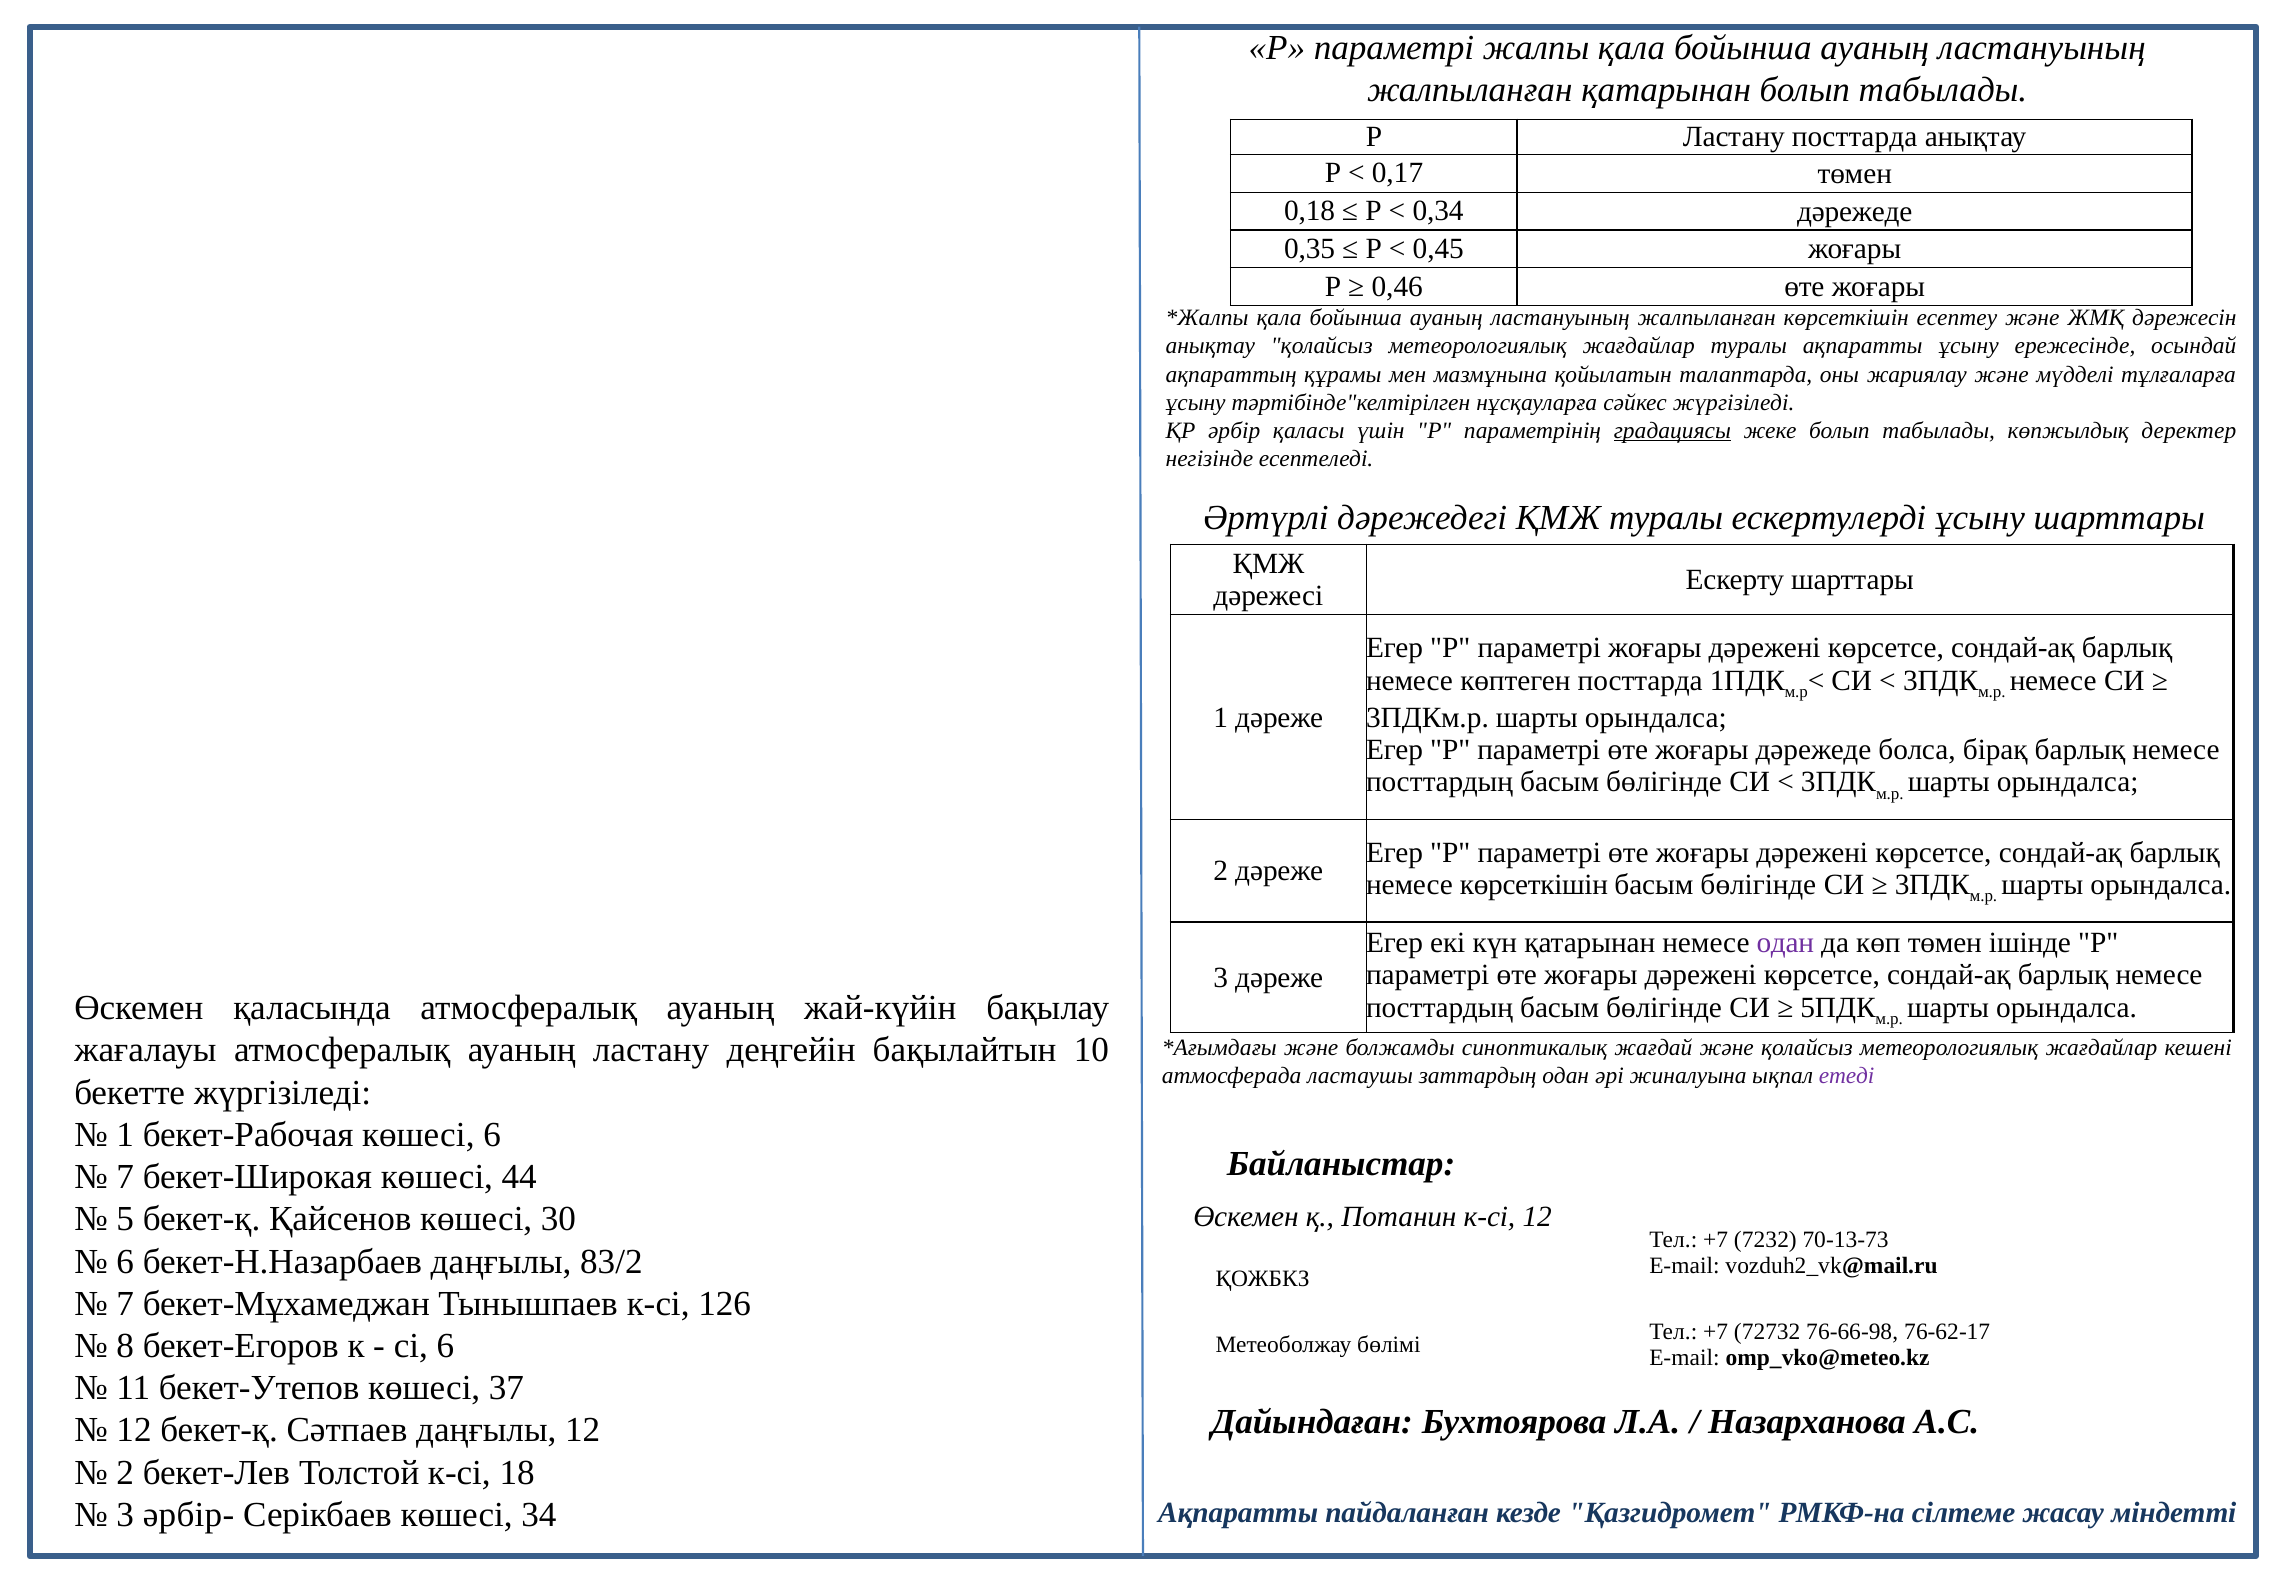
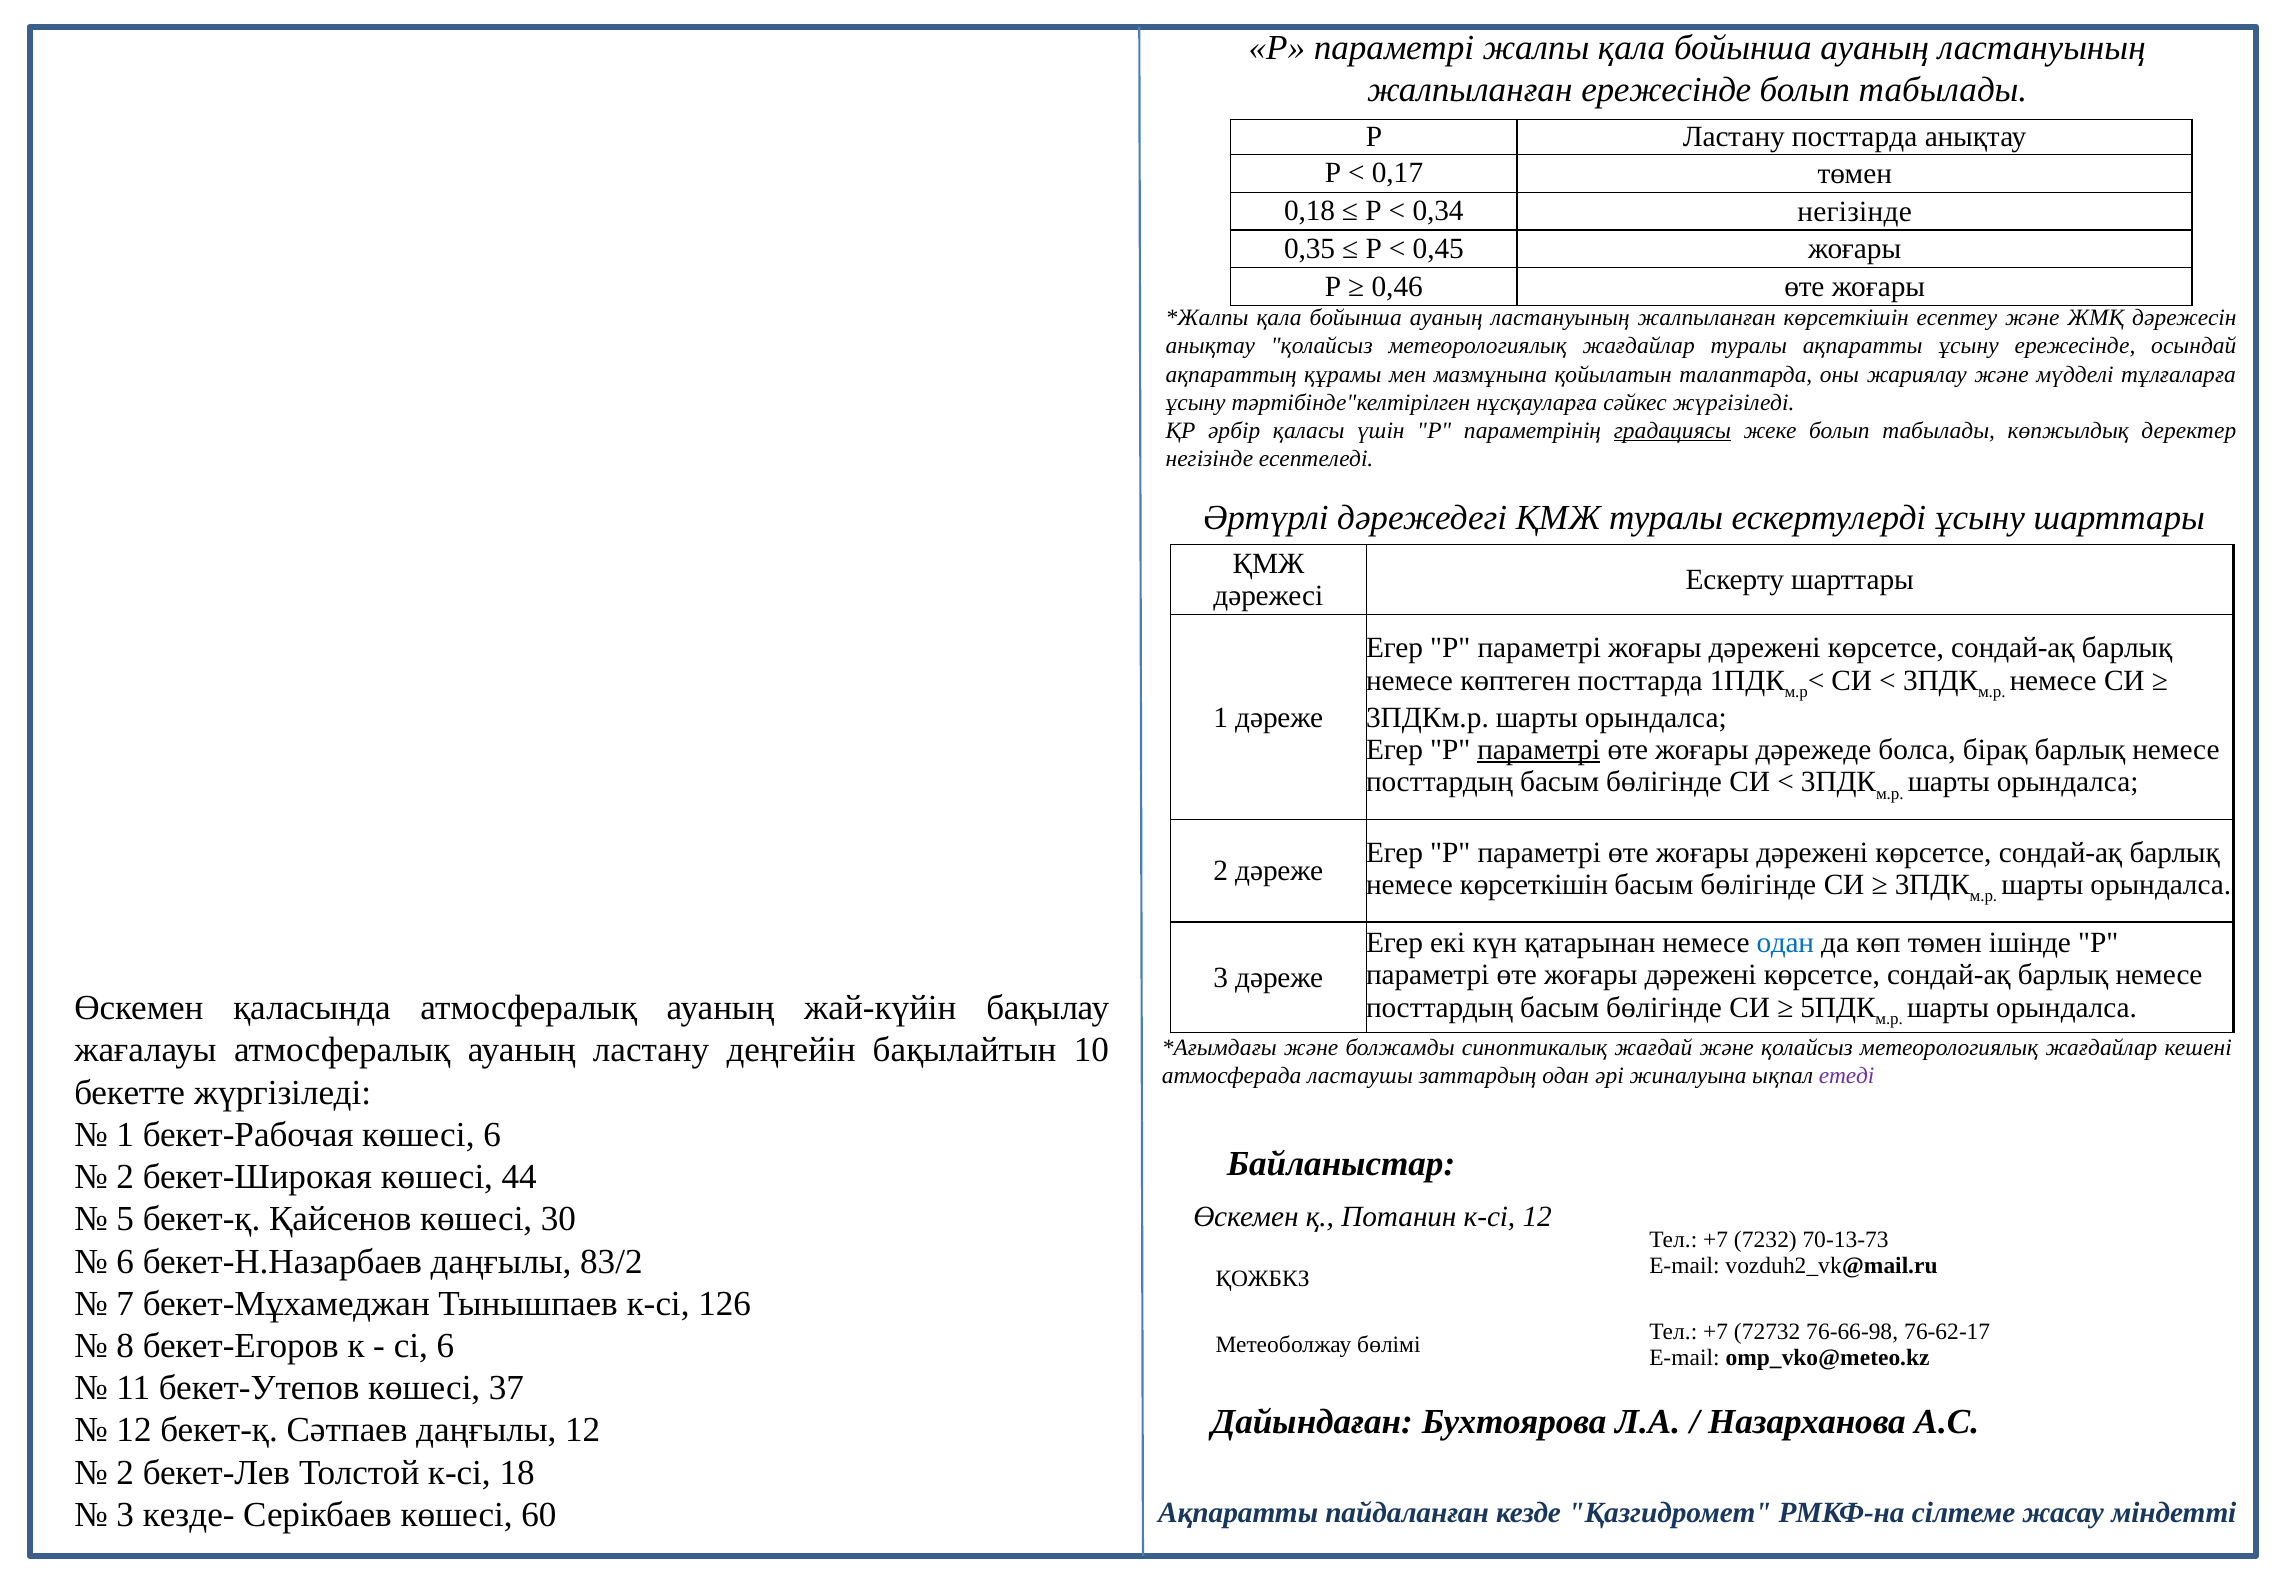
жалпыланған қатарынан: қатарынан -> ережесінде (1666, 90)
0,34 дәрежеде: дәрежеде -> негізінде (1855, 211)
параметрі underline: none -> present (1539, 749)
одан colour: purple -> blue (1785, 943)
7: 7 -> 2 (125, 1177)
әрбір-: әрбір- -> кезде- (189, 1514)
34: 34 -> 60 (539, 1514)
